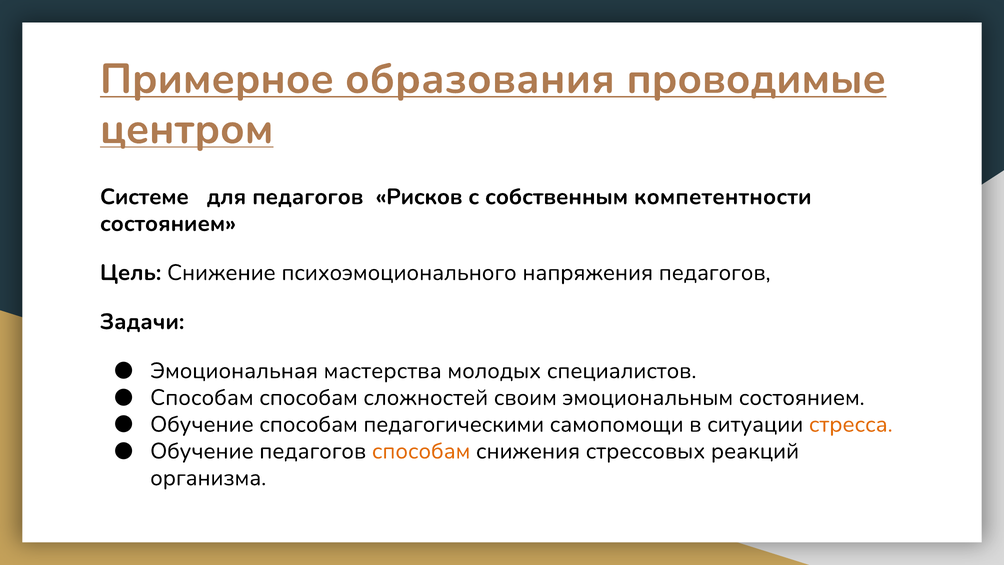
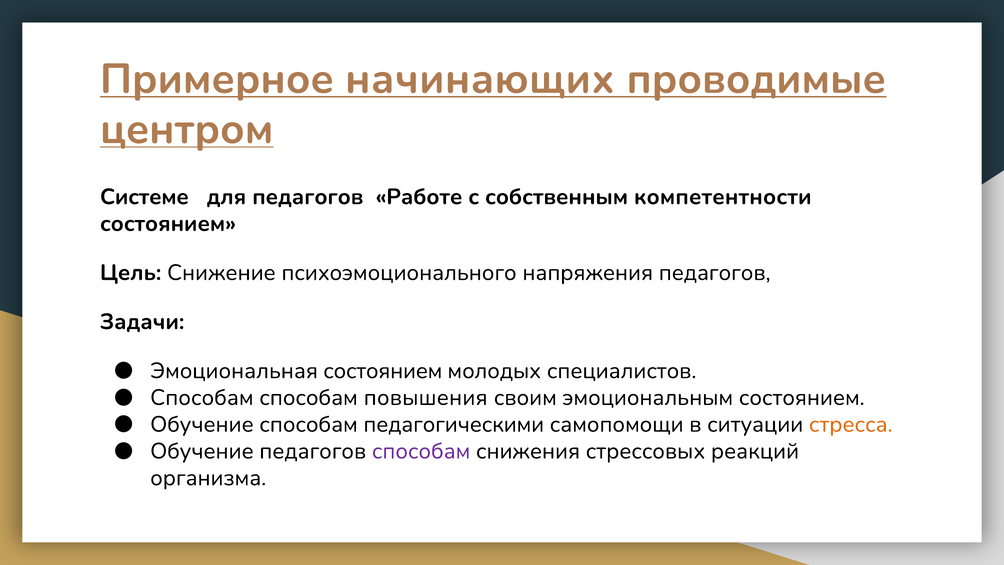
образования: образования -> начинающих (480, 79)
Рисков: Рисков -> Работе (419, 197)
Эмоциональная мастерства: мастерства -> состоянием (383, 371)
сложностей: сложностей -> повышения (426, 397)
способам colour: orange -> purple (421, 451)
